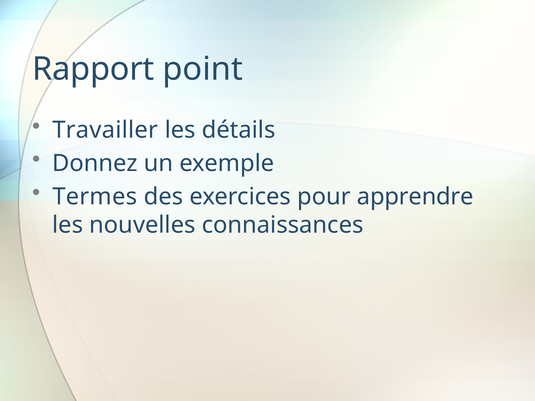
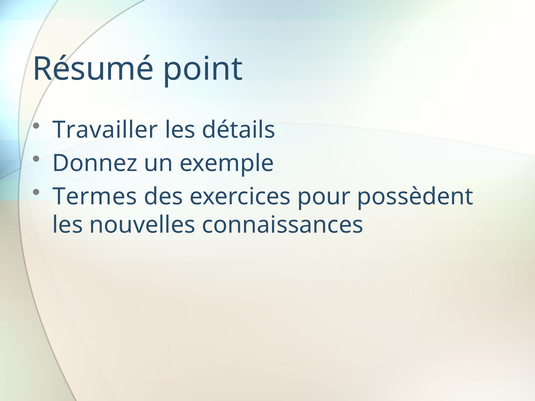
Rapport: Rapport -> Résumé (93, 69)
apprendre: apprendre -> possèdent (415, 197)
